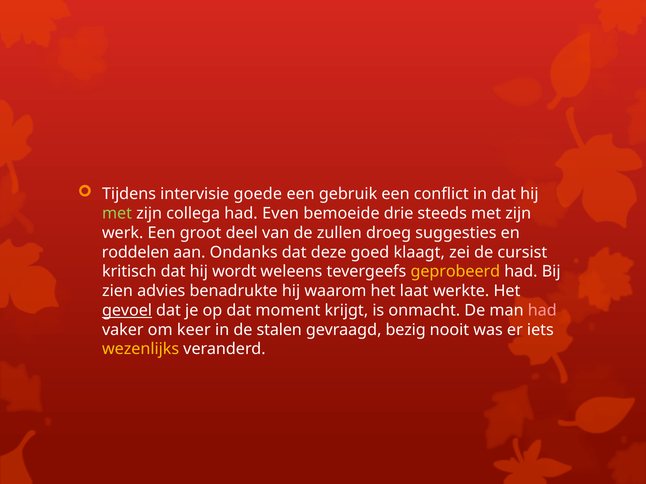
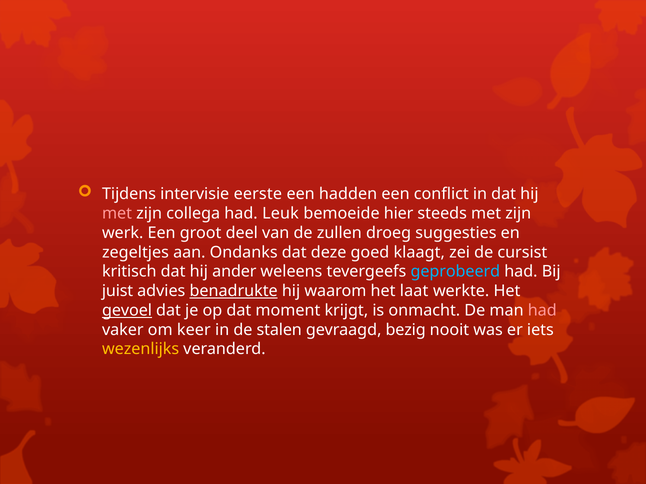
goede: goede -> eerste (258, 194)
gebruik: gebruik -> hadden (348, 194)
met colour: light green -> pink (117, 214)
Even: Even -> Leuk (281, 214)
drie: drie -> hier (399, 214)
roddelen: roddelen -> zegeltjes (135, 253)
wordt: wordt -> ander (234, 272)
geprobeerd colour: yellow -> light blue (455, 272)
zien: zien -> juist (118, 291)
benadrukte underline: none -> present (234, 291)
